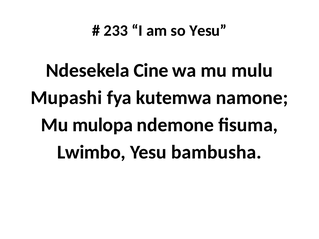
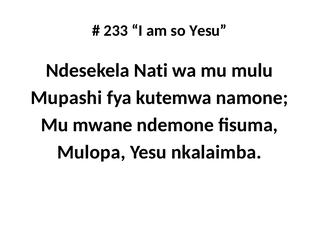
Cine: Cine -> Nati (151, 71)
mulopa: mulopa -> mwane (103, 125)
Lwimbo: Lwimbo -> Mulopa (91, 152)
bambusha: bambusha -> nkalaimba (216, 152)
